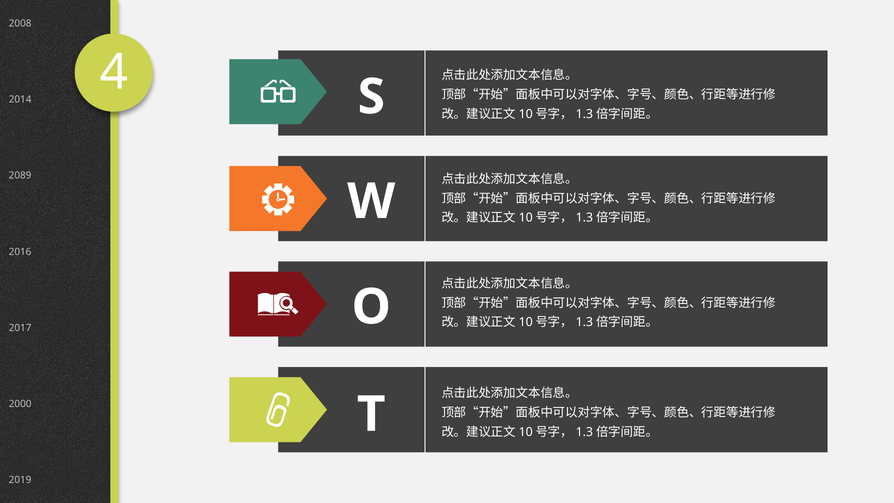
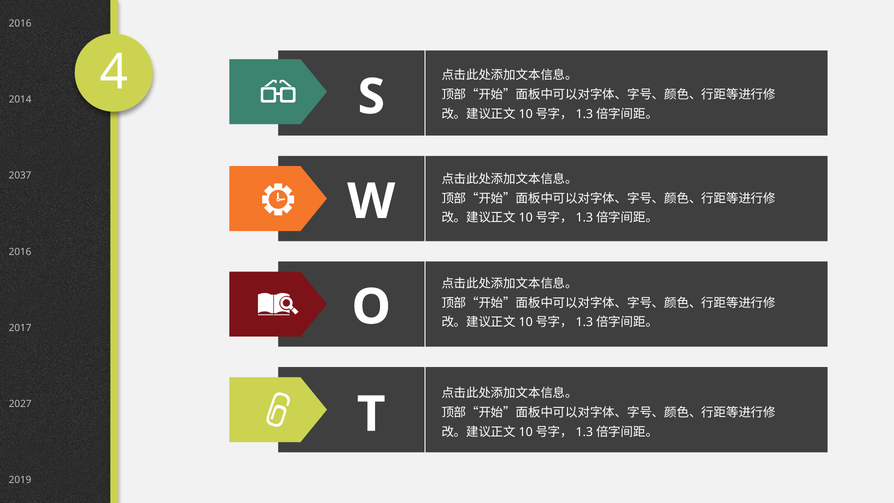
2008: 2008 -> 2016 (20, 23)
2089: 2089 -> 2037 (20, 176)
2000: 2000 -> 2027 (20, 404)
